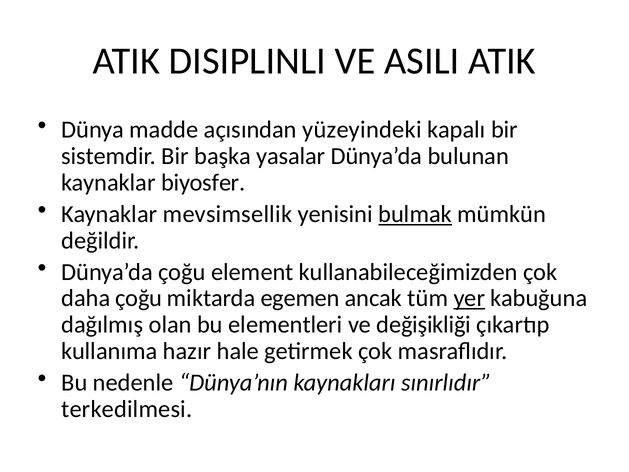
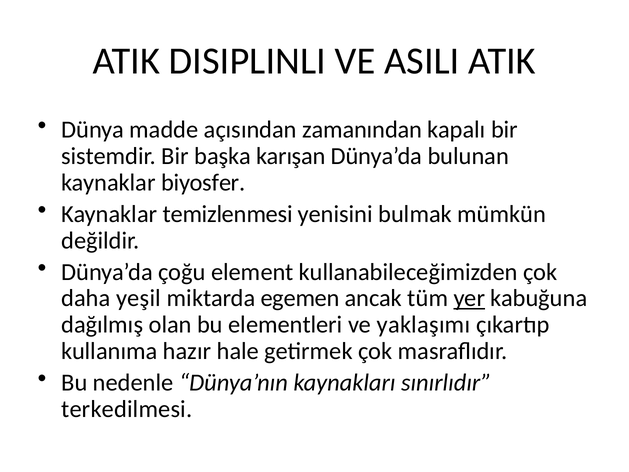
yüzeyindeki: yüzeyindeki -> zamanından (362, 130)
yasalar: yasalar -> karışan (291, 156)
mevsimsellik: mevsimsellik -> temizlenmesi (228, 214)
bulmak underline: present -> none (415, 214)
daha çoğu: çoğu -> yeşil (139, 298)
değişikliği: değişikliği -> yaklaşımı (424, 325)
